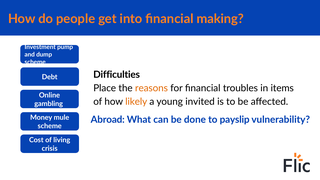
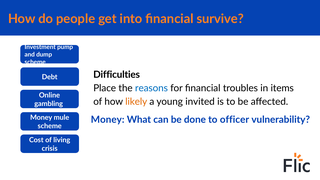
making: making -> survive (220, 19)
reasons colour: orange -> blue (151, 88)
Abroad: Abroad -> Money (108, 120)
payslip: payslip -> officer (235, 120)
